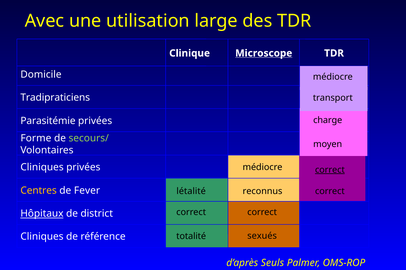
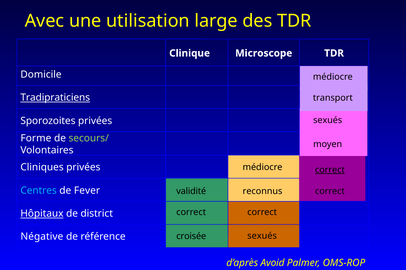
Microscope underline: present -> none (264, 53)
Tradipraticiens underline: none -> present (55, 98)
charge: charge -> sexués (328, 120)
Parasitémie: Parasitémie -> Sporozoites (48, 121)
Centres colour: yellow -> light blue (39, 191)
létalité: létalité -> validité (191, 192)
totalité: totalité -> croisée (191, 237)
Cliniques: Cliniques -> Négative (42, 237)
Seuls: Seuls -> Avoid (273, 264)
